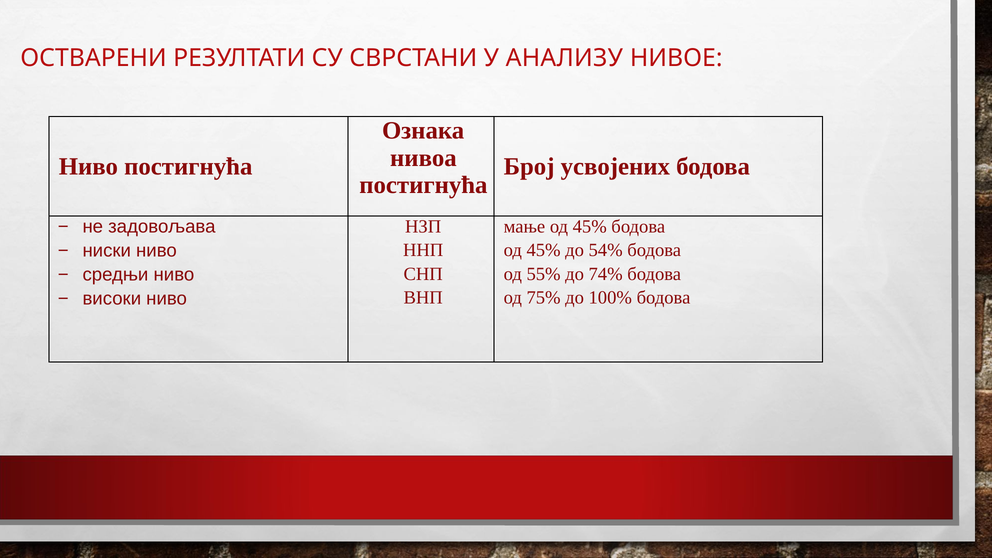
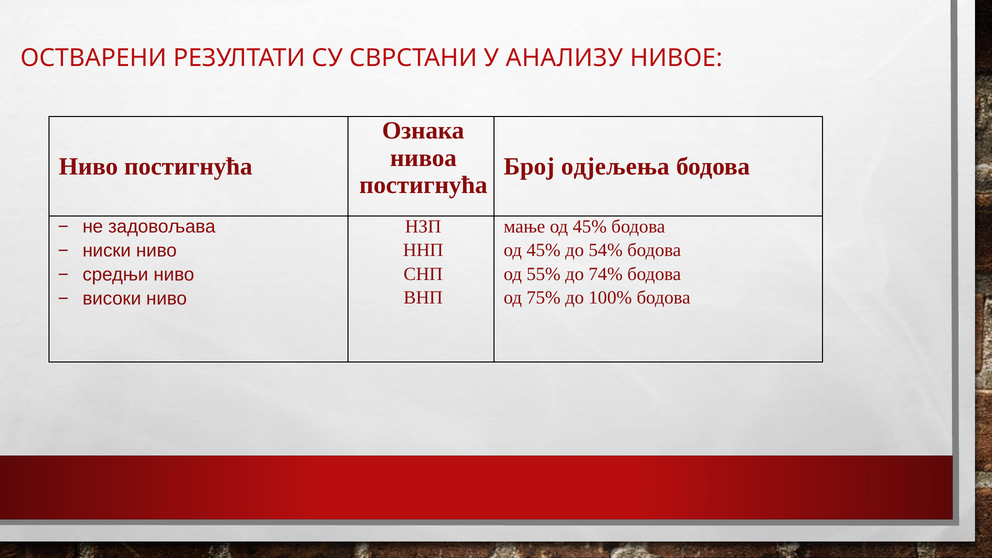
усвојених: усвојених -> одјељења (615, 166)
